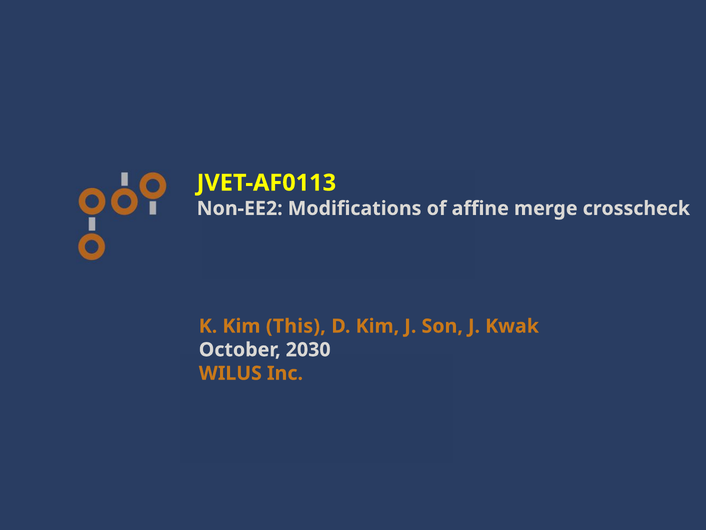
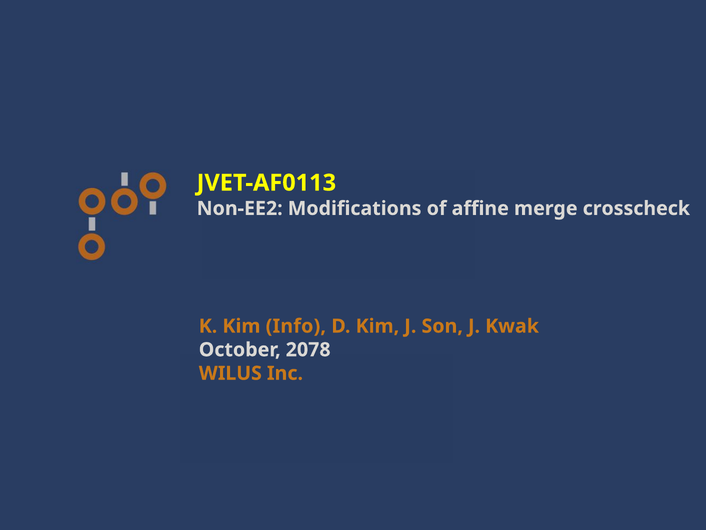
This: This -> Info (296, 326)
2030: 2030 -> 2078 (308, 349)
